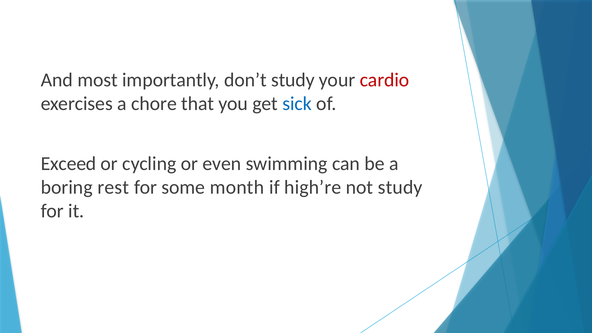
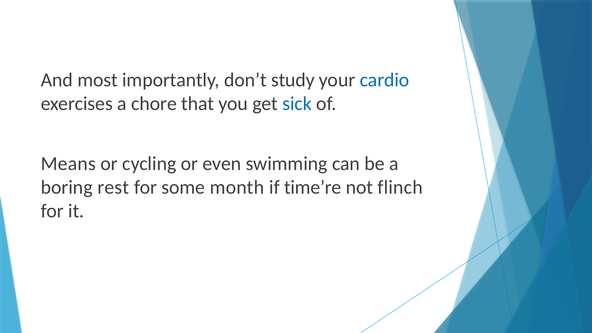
cardio colour: red -> blue (385, 80)
Exceed: Exceed -> Means (68, 164)
high’re: high’re -> time’re (313, 187)
not study: study -> flinch (400, 187)
